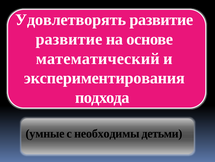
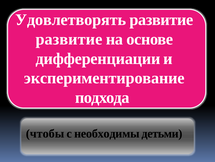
математический: математический -> дифференциации (98, 58)
экспериментирования: экспериментирования -> экспериментирование (104, 78)
умные: умные -> чтобы (45, 133)
